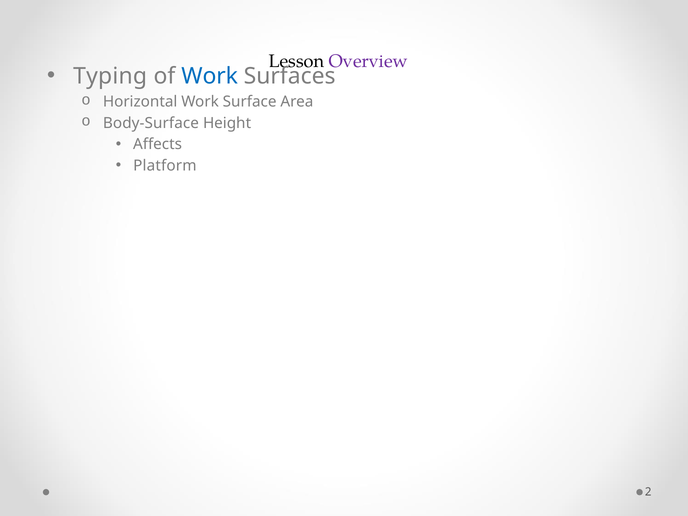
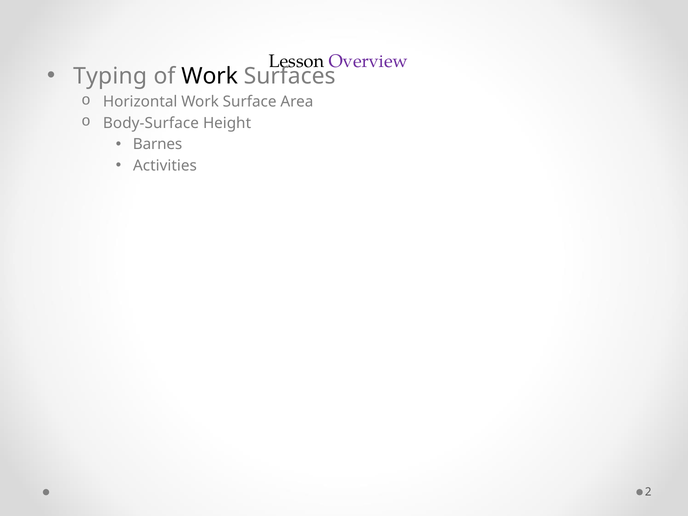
Work colour: blue -> black (210, 76)
Affects: Affects -> Barnes (158, 144)
Platform: Platform -> Activities (165, 166)
